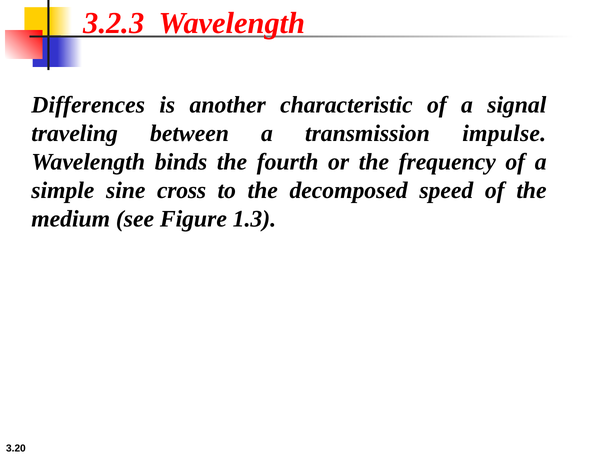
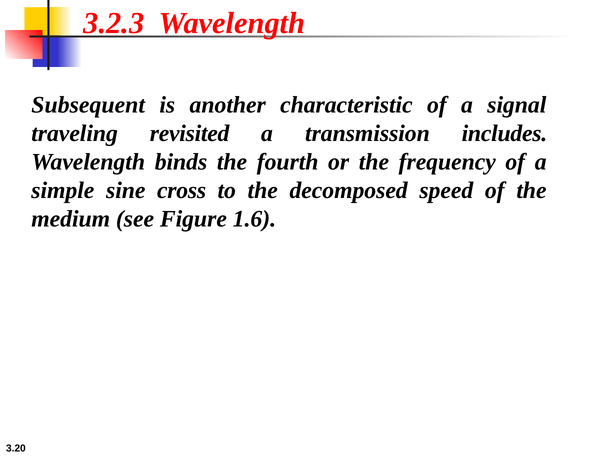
Differences: Differences -> Subsequent (88, 105)
between: between -> revisited (190, 133)
impulse: impulse -> includes (504, 133)
1.3: 1.3 -> 1.6 (254, 219)
